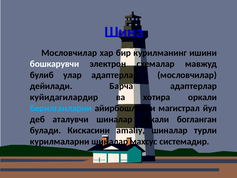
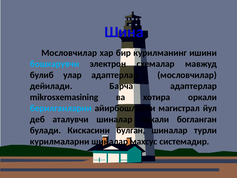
бошкарувчи colour: white -> light blue (55, 64)
куйидагилардир: куйидагилардир -> mikrosxemasining (64, 97)
amaliy: amaliy -> булган (131, 130)
